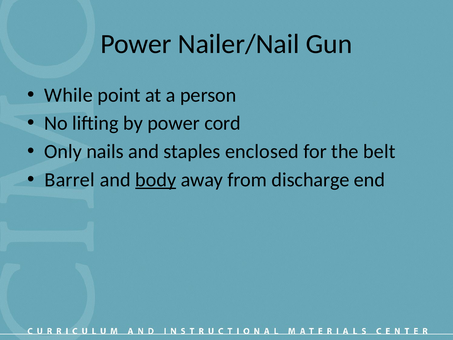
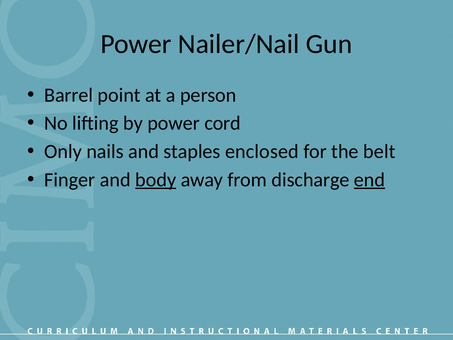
While: While -> Barrel (69, 95)
Barrel: Barrel -> Finger (70, 180)
end underline: none -> present (370, 180)
